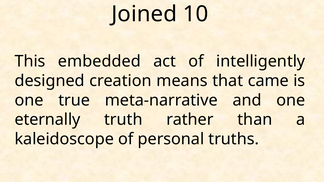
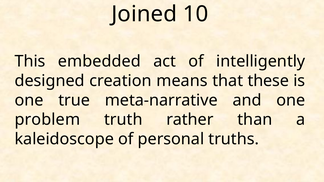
came: came -> these (268, 81)
eternally: eternally -> problem (47, 120)
